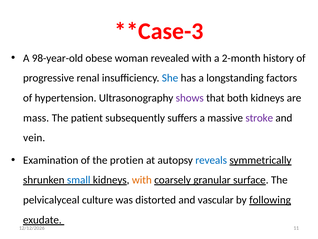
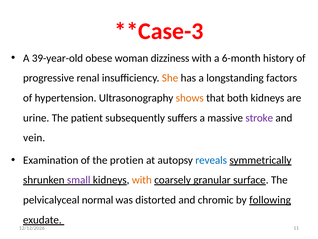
98-year-old: 98-year-old -> 39-year-old (57, 58)
revealed: revealed -> dizziness (170, 58)
2-month: 2-month -> 6-month (241, 58)
She colour: blue -> orange (170, 78)
shows colour: purple -> orange (190, 98)
mass: mass -> urine (36, 118)
small colour: blue -> purple (79, 180)
culture: culture -> normal (98, 200)
vascular: vascular -> chromic (216, 200)
